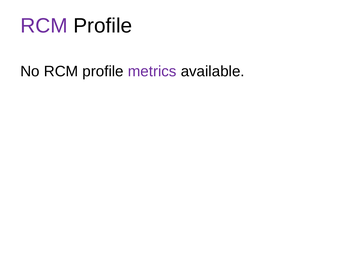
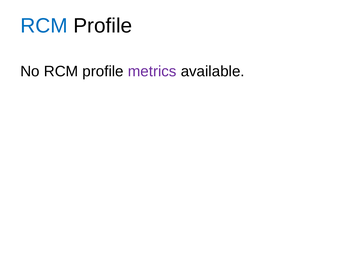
RCM colour: purple -> blue (44, 26)
